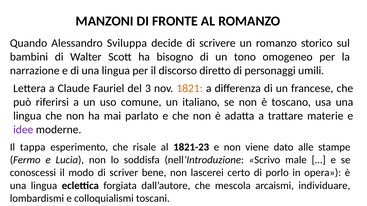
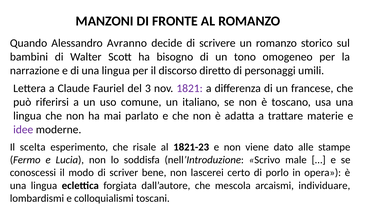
Sviluppa: Sviluppa -> Avranno (127, 43)
1821 colour: orange -> purple (190, 89)
tappa: tappa -> scelta (33, 147)
